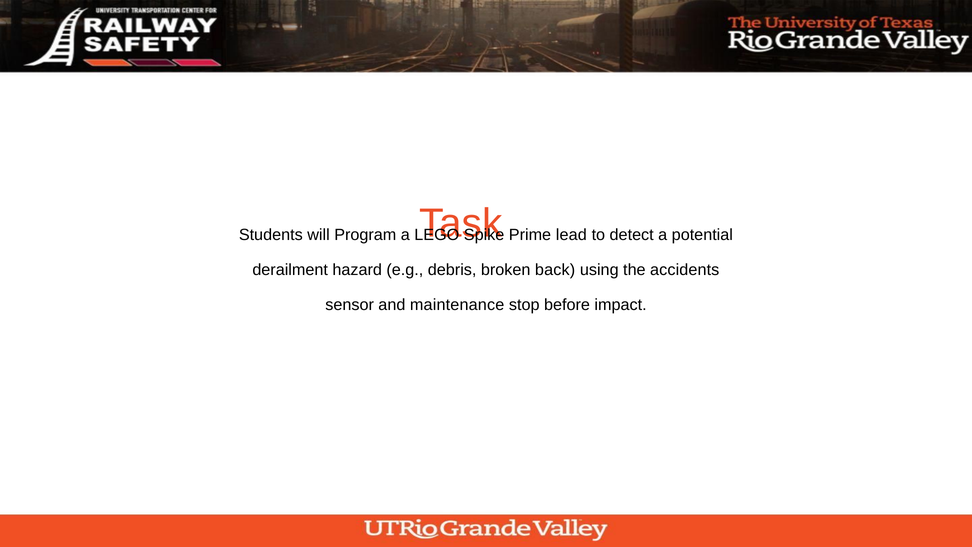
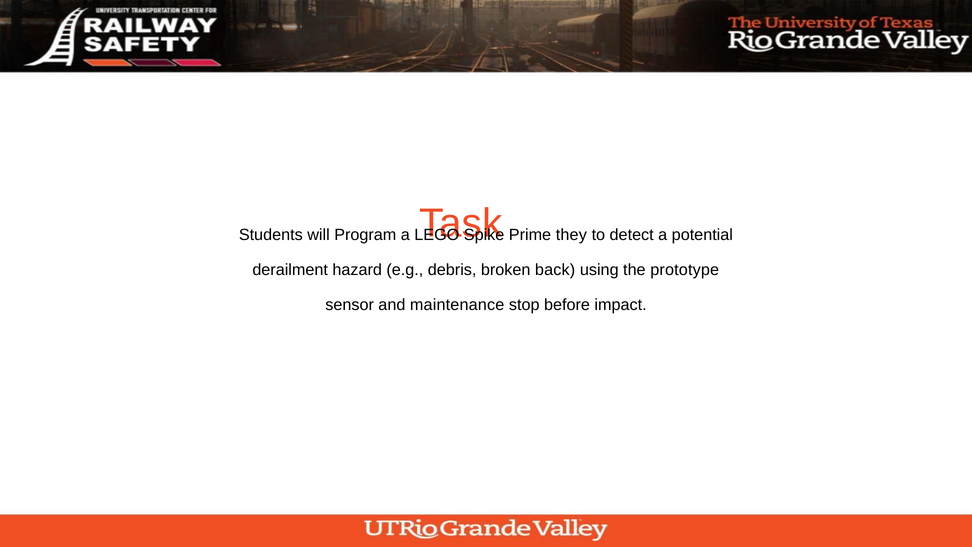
lead: lead -> they (571, 235)
accidents: accidents -> prototype (685, 270)
